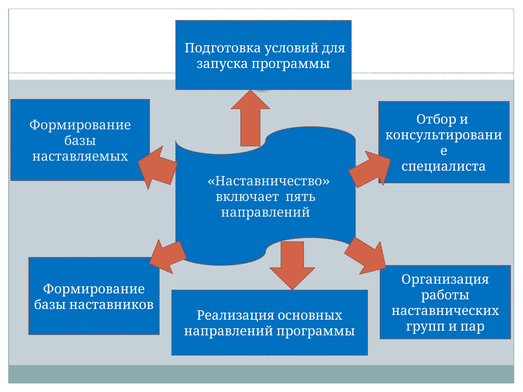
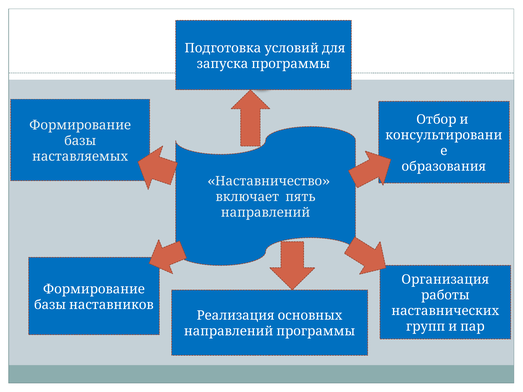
специалиста: специалиста -> образования (444, 167)
